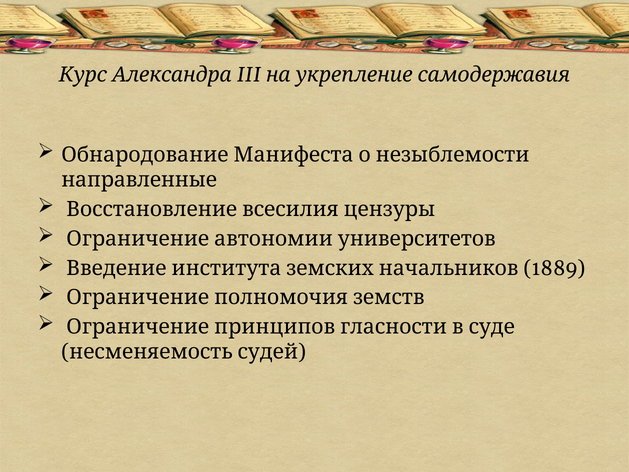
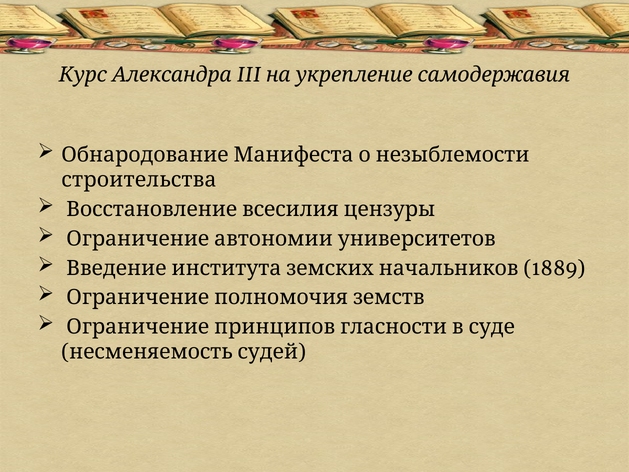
направленные: направленные -> строительства (139, 180)
